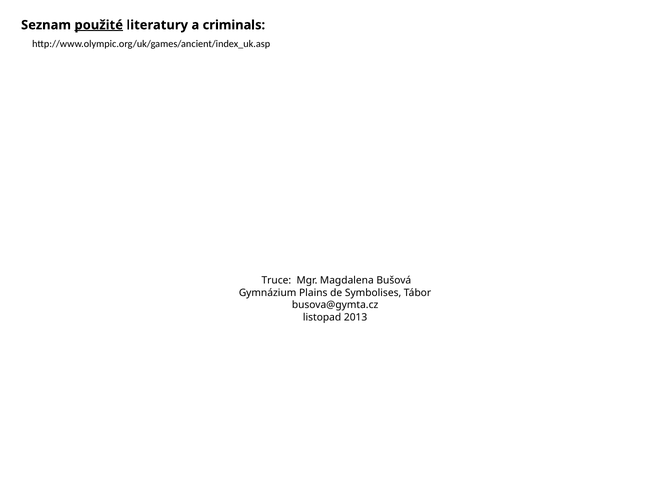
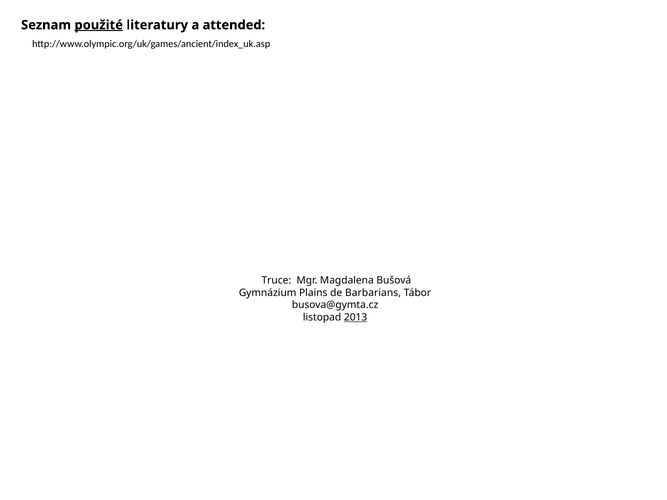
criminals: criminals -> attended (234, 25)
Symbolises: Symbolises -> Barbarians (373, 293)
2013 underline: none -> present (356, 317)
